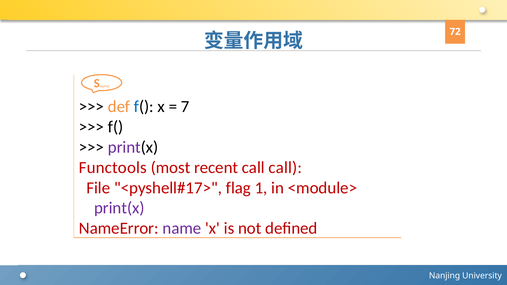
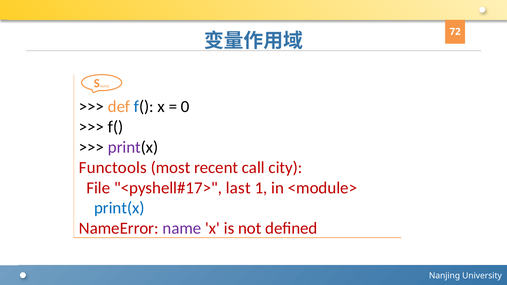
7: 7 -> 0 (185, 107)
call call: call -> city (285, 168)
flag: flag -> last (238, 188)
print(x colour: purple -> blue (119, 208)
